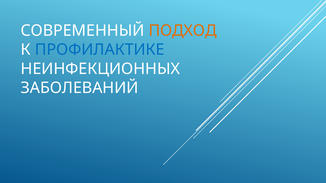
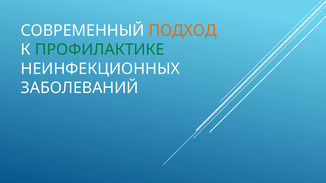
ПРОФИЛАКТИКЕ colour: blue -> green (100, 50)
